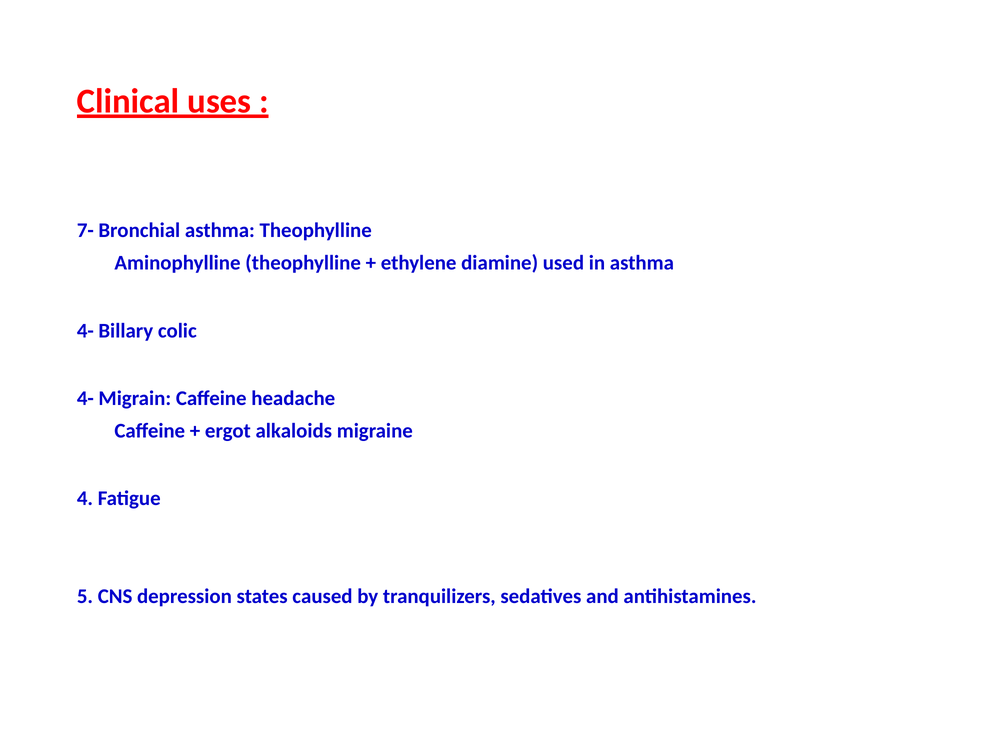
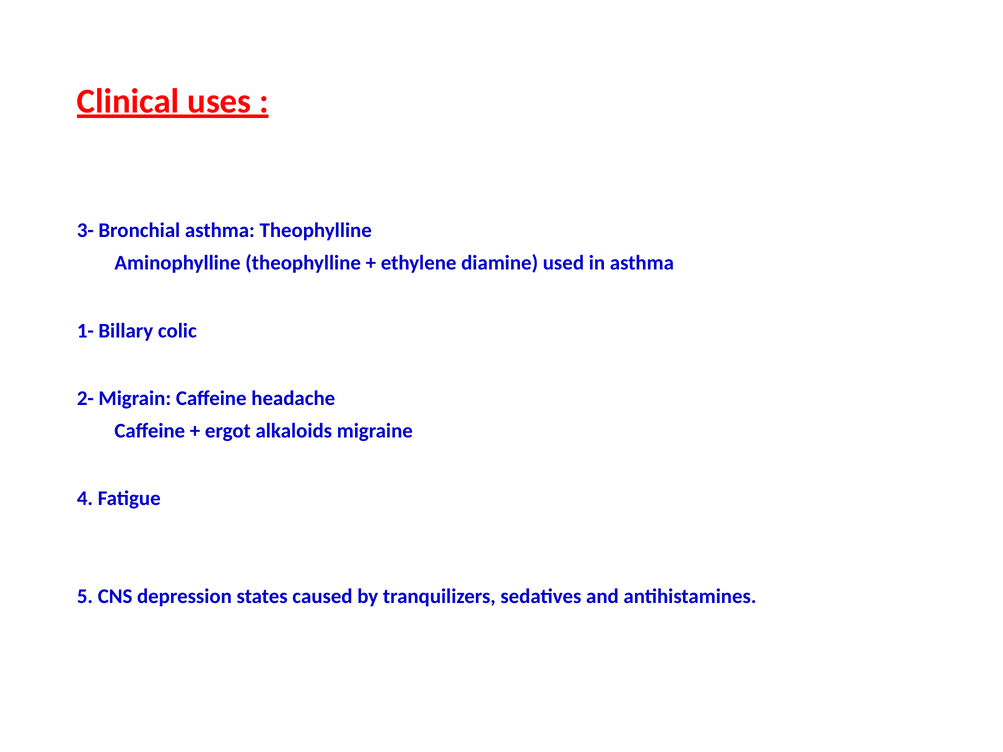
7-: 7- -> 3- (85, 231)
4-: 4- -> 1- (85, 331)
4-: 4- -> 2- (85, 398)
